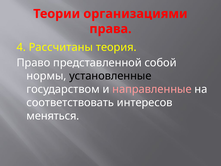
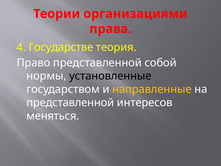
Рассчитаны: Рассчитаны -> Государстве (61, 47)
направленные colour: pink -> yellow (152, 89)
соответствовать: соответствовать -> представленной (70, 102)
